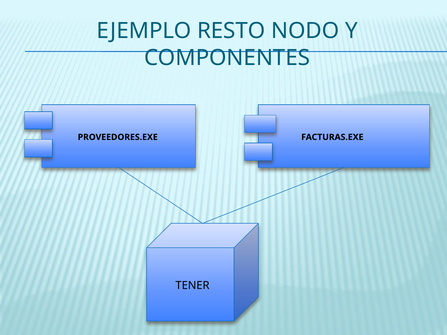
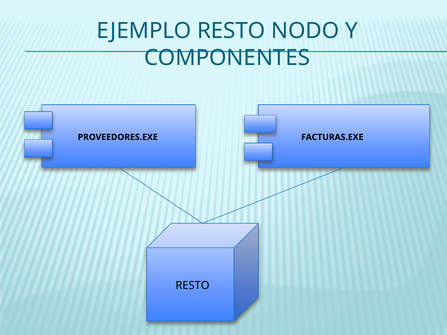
TENER: TENER -> RESTO (192, 286)
